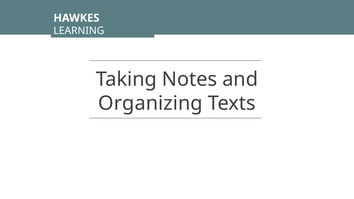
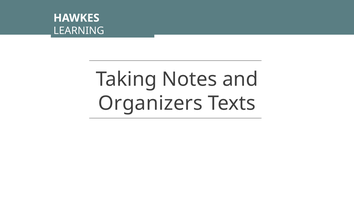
Organizing: Organizing -> Organizers (150, 103)
